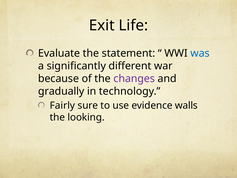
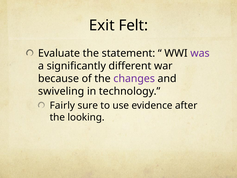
Life: Life -> Felt (133, 25)
was colour: blue -> purple (200, 53)
gradually: gradually -> swiveling (61, 91)
walls: walls -> after (186, 105)
